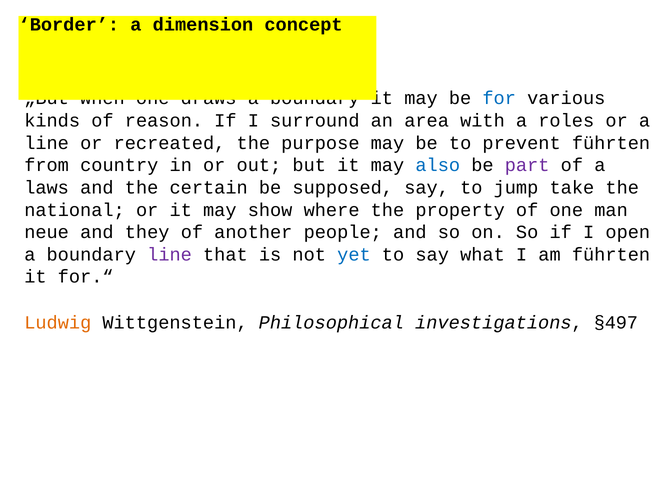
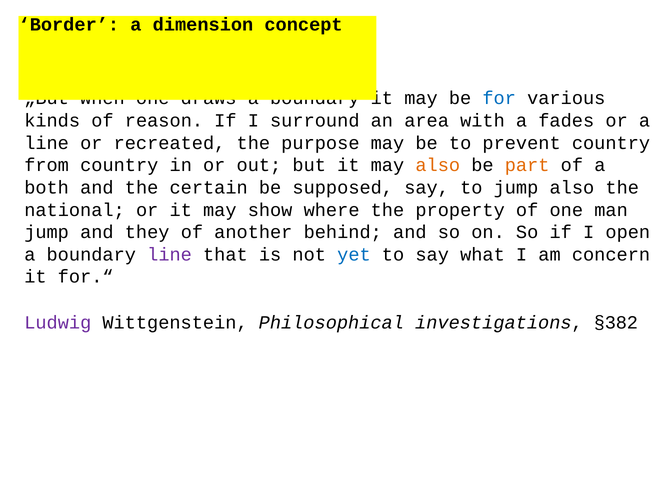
roles: roles -> fades (566, 121)
prevent führten: führten -> country (611, 143)
also colour: blue -> orange (438, 165)
part colour: purple -> orange (527, 165)
laws: laws -> both (47, 187)
jump take: take -> also (572, 187)
neue: neue -> jump (47, 232)
people: people -> behind (343, 232)
am führten: führten -> concern (611, 254)
Ludwig colour: orange -> purple (58, 323)
§497: §497 -> §382 (616, 323)
